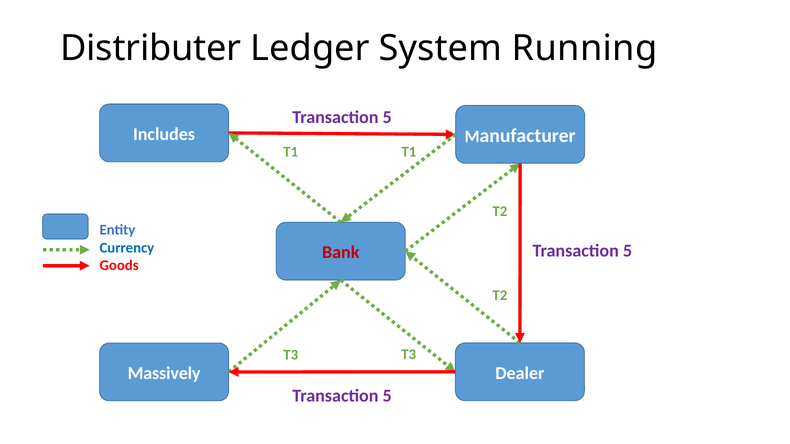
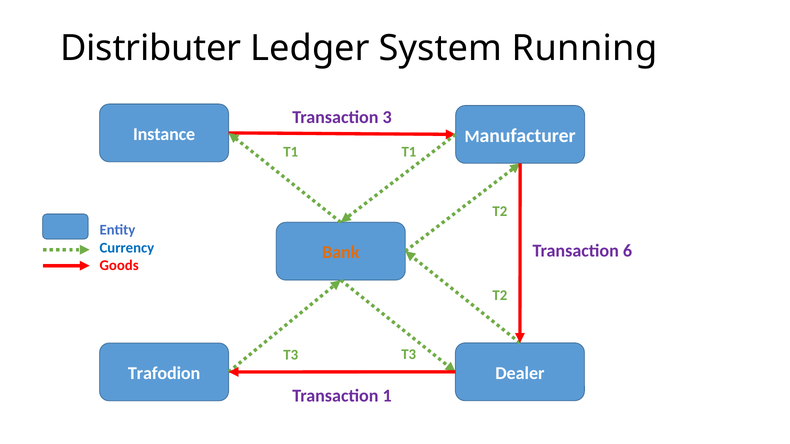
5: 5 -> 3 (387, 117)
Includes: Includes -> Instance (164, 134)
5: 5 -> 6 (627, 251)
Bank colour: red -> orange (341, 253)
Massively: Massively -> Trafodion (164, 374)
5: 5 -> 1 (387, 396)
